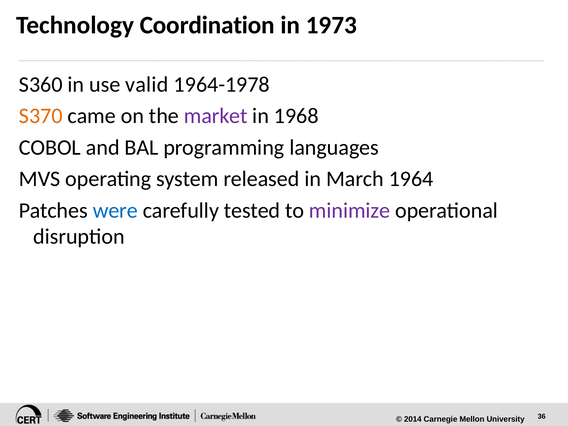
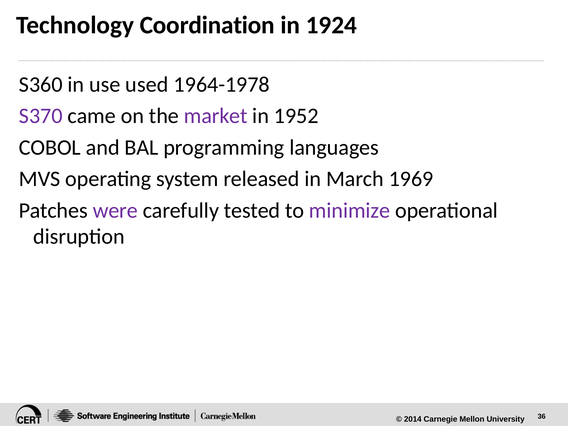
1973: 1973 -> 1924 (331, 25)
valid: valid -> used (147, 85)
S370 colour: orange -> purple (41, 116)
1968: 1968 -> 1952 (296, 116)
1964: 1964 -> 1969 (411, 179)
were colour: blue -> purple (115, 211)
